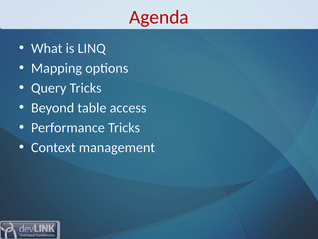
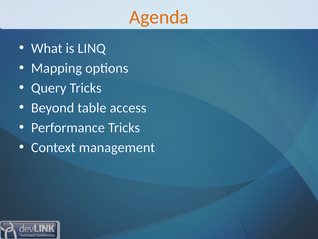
Agenda colour: red -> orange (159, 17)
